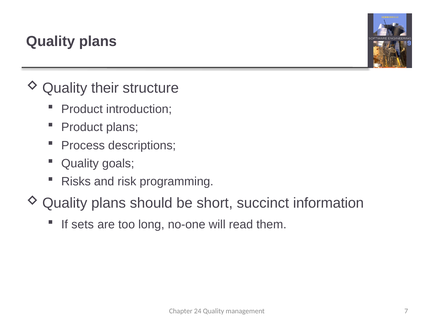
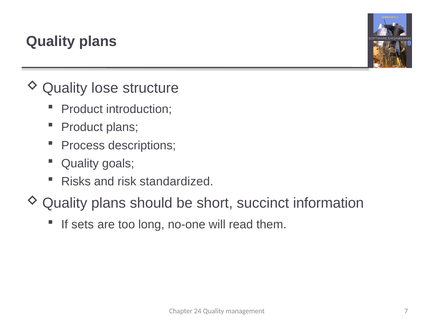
their: their -> lose (105, 88)
programming: programming -> standardized (176, 181)
